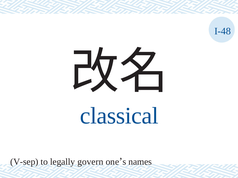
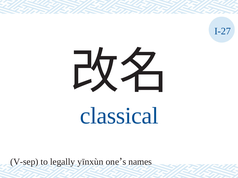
I-48: I-48 -> I-27 (223, 31)
govern: govern -> yīnxùn (90, 162)
